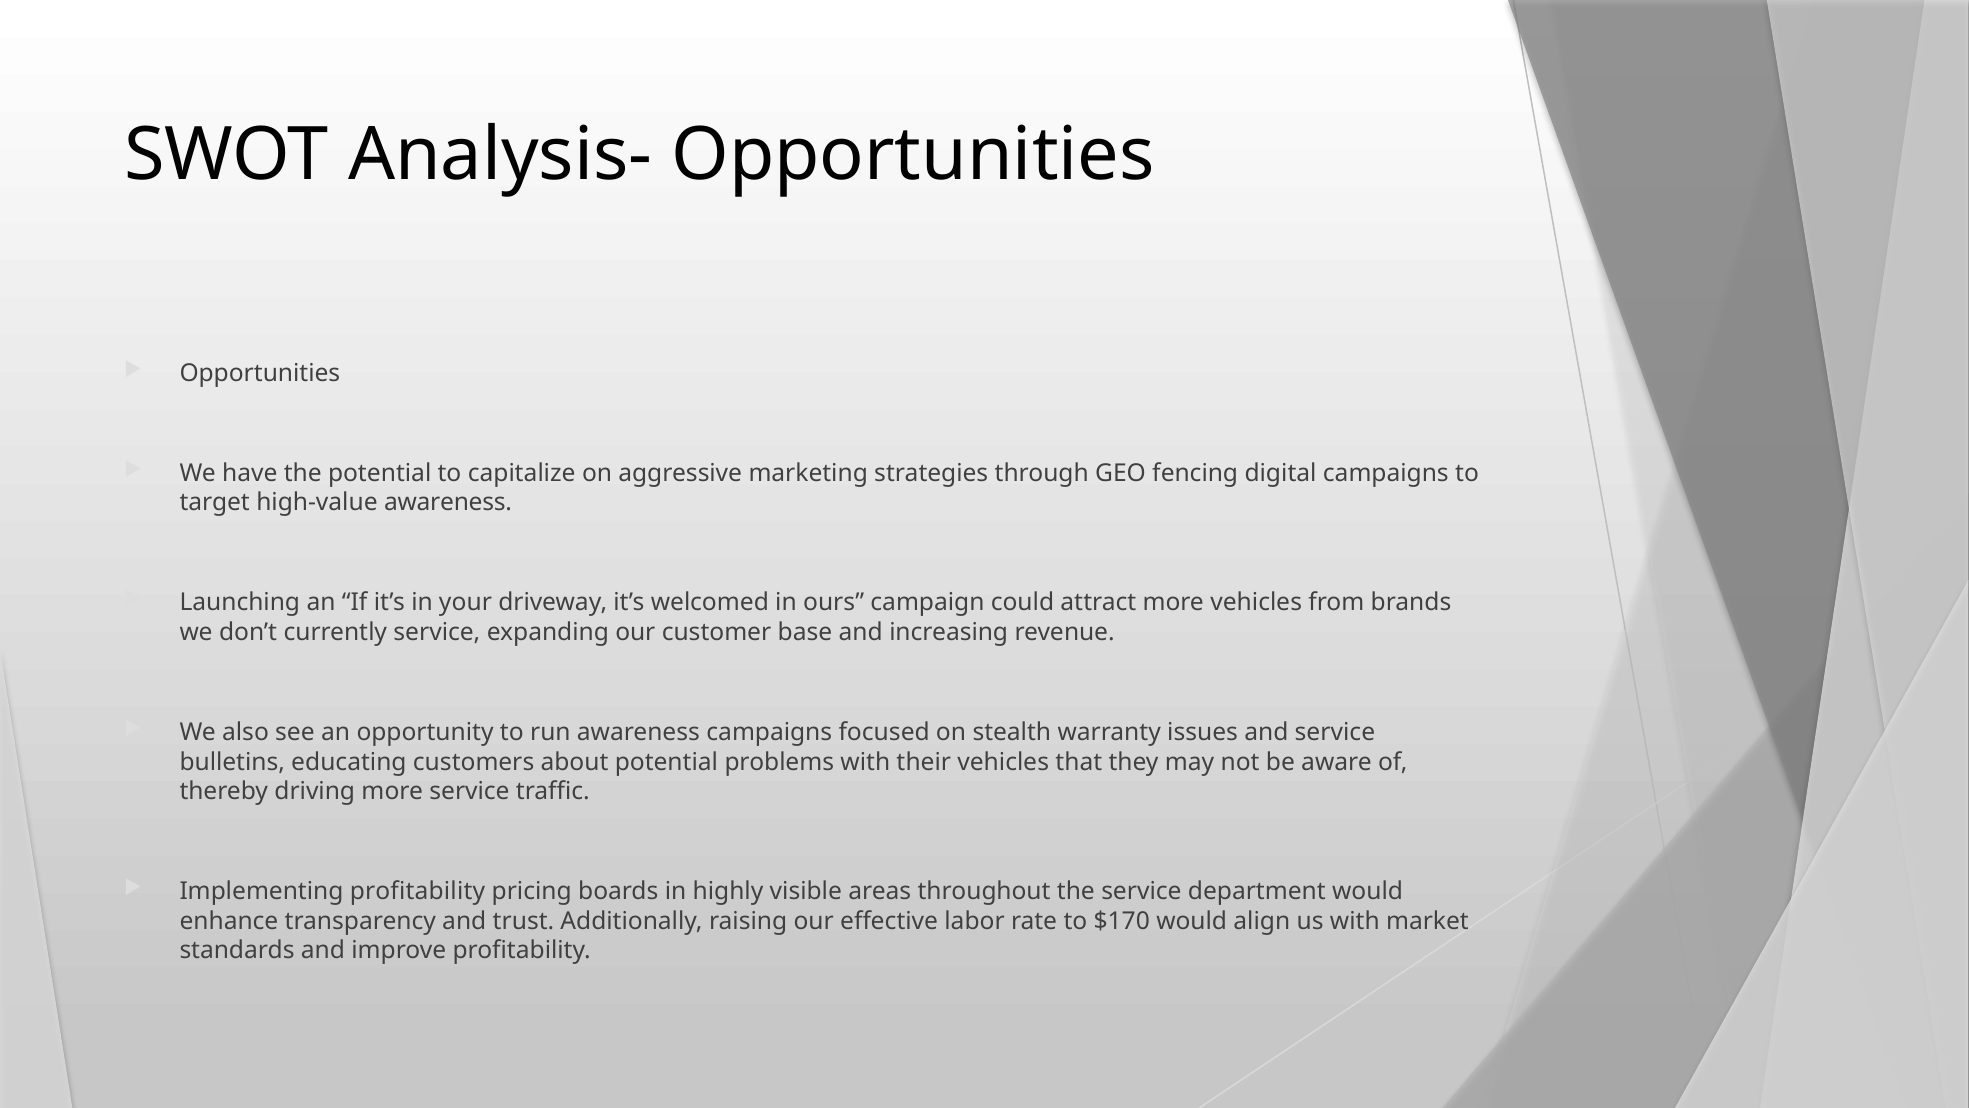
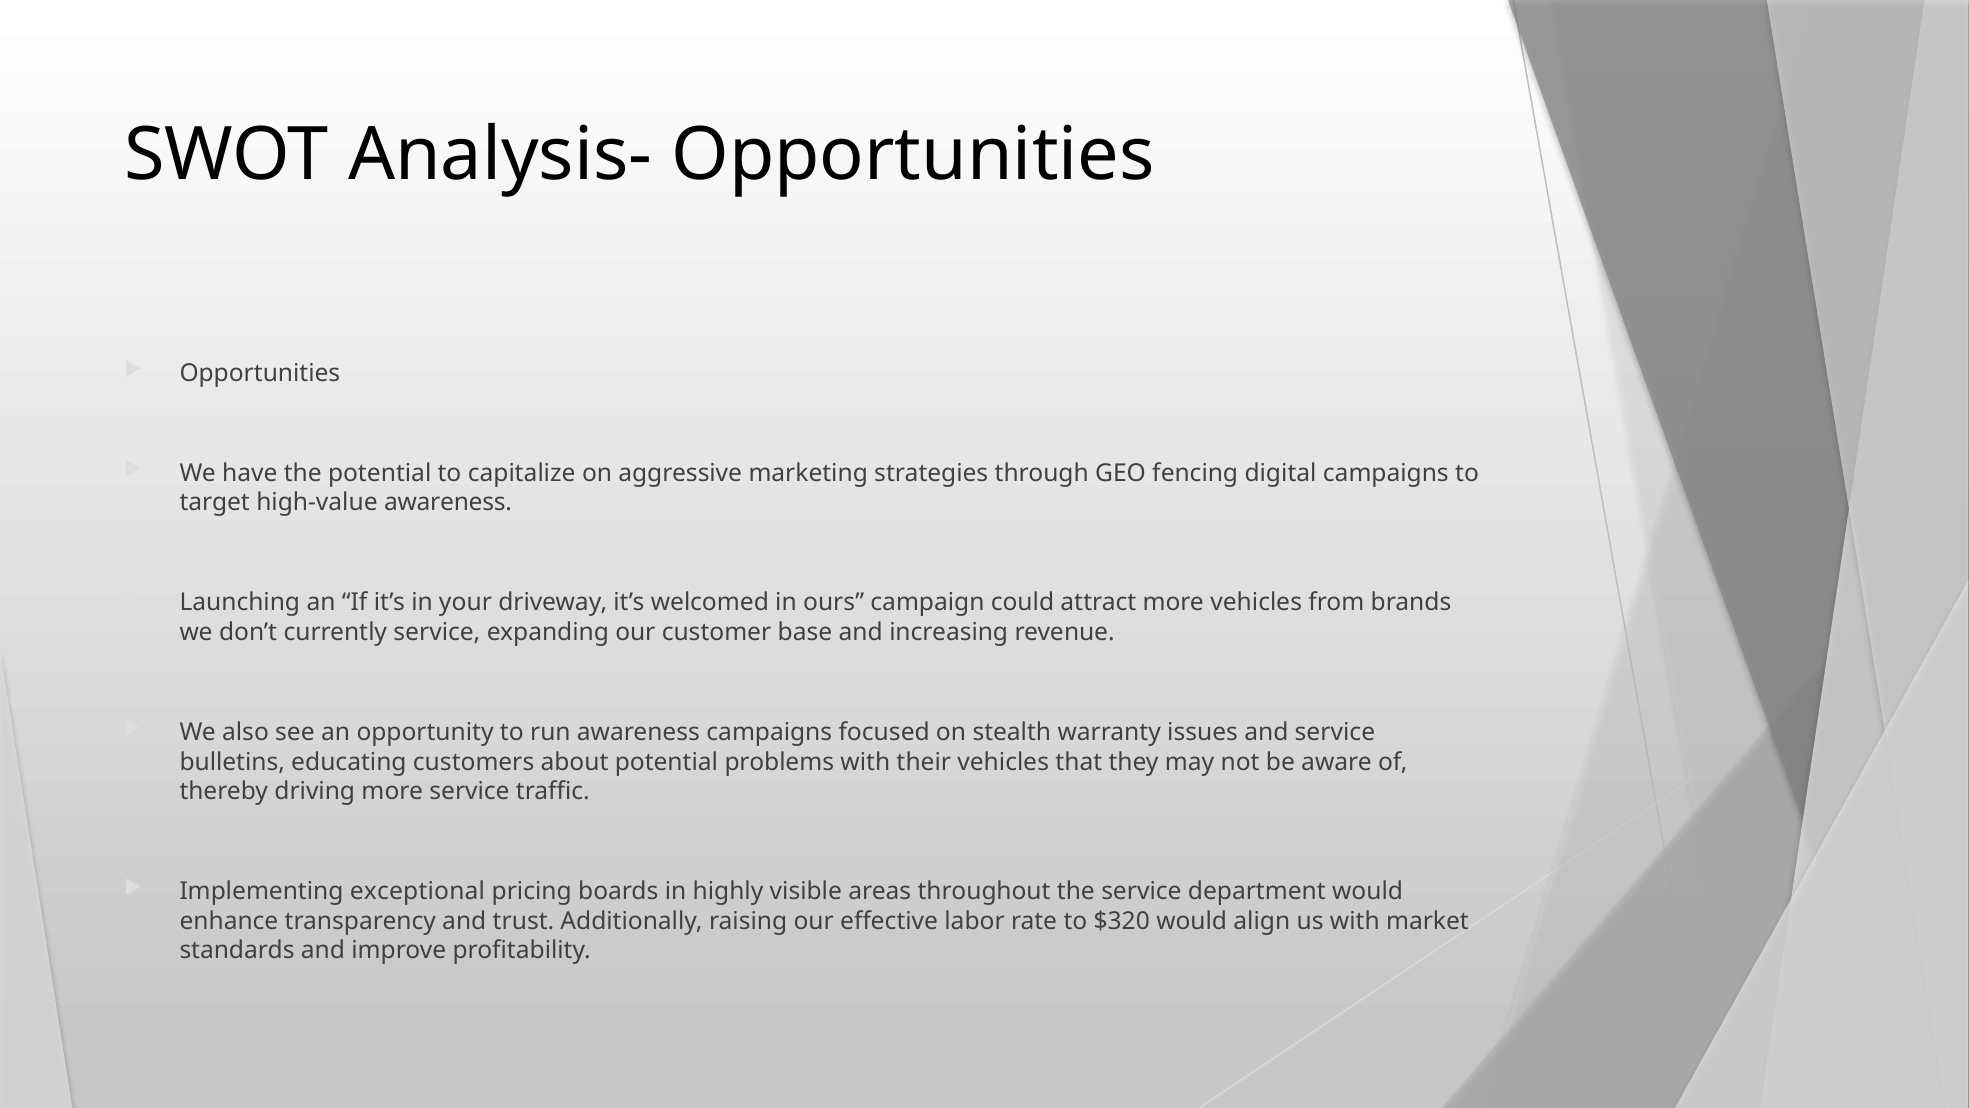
Implementing profitability: profitability -> exceptional (417, 891)
$170: $170 -> $320 (1122, 921)
